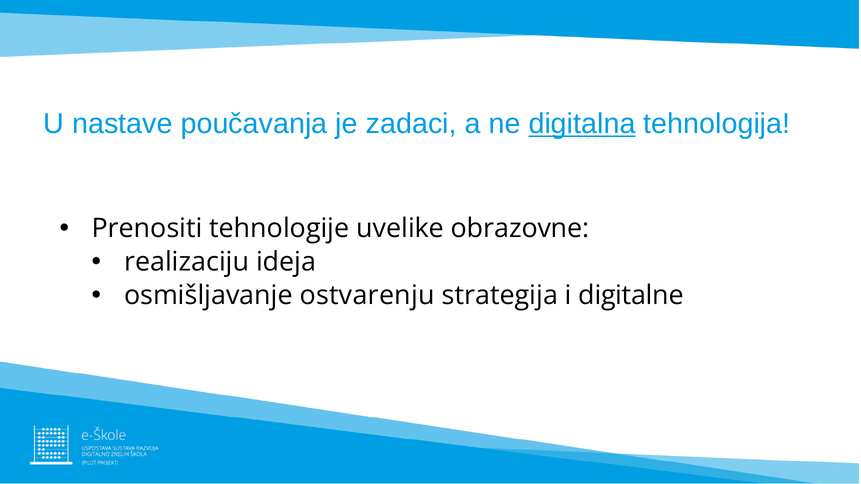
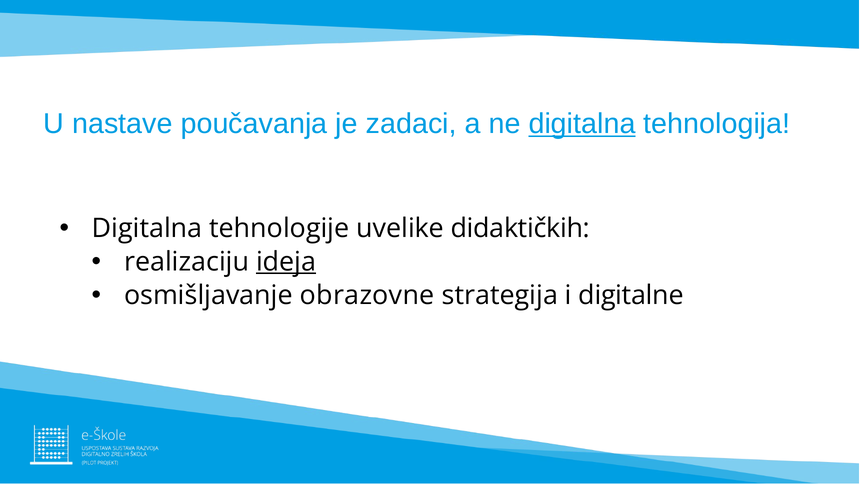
Prenositi: Prenositi -> Digitalna (147, 228)
obrazovne: obrazovne -> didaktičkih (520, 228)
ideja underline: none -> present (286, 262)
ostvarenju: ostvarenju -> obrazovne (367, 295)
